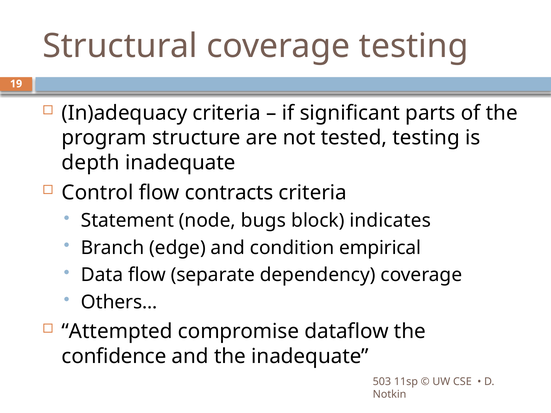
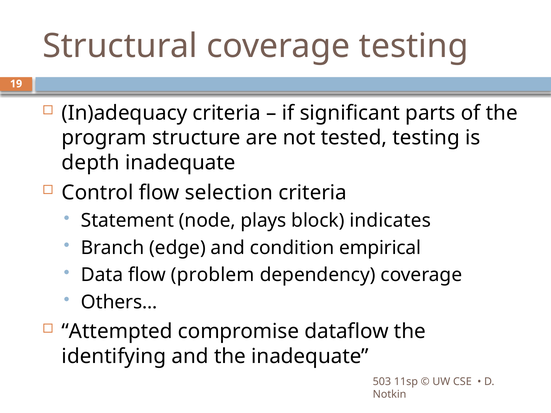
contracts: contracts -> selection (229, 193)
bugs: bugs -> plays (264, 221)
separate: separate -> problem (213, 275)
confidence: confidence -> identifying (114, 356)
